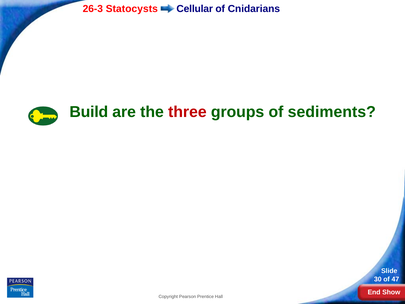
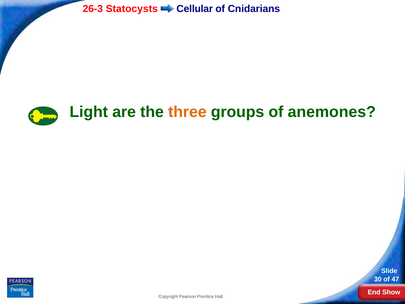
Build: Build -> Light (89, 112)
three colour: red -> orange (187, 112)
sediments: sediments -> anemones (332, 112)
